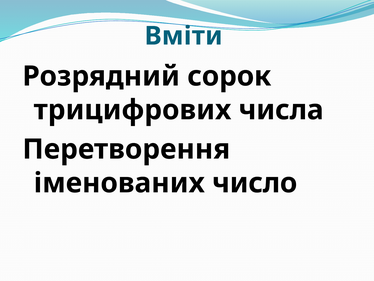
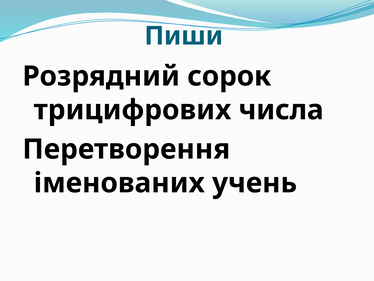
Вміти: Вміти -> Пиши (184, 36)
число: число -> учень (255, 183)
